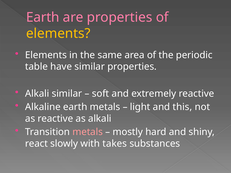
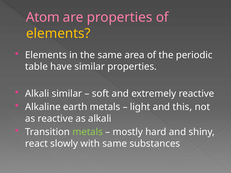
Earth: Earth -> Atom (43, 17)
metals colour: pink -> light green (88, 132)
with takes: takes -> same (115, 144)
